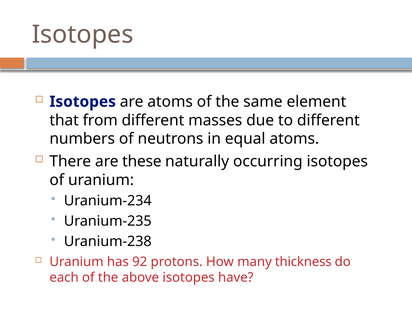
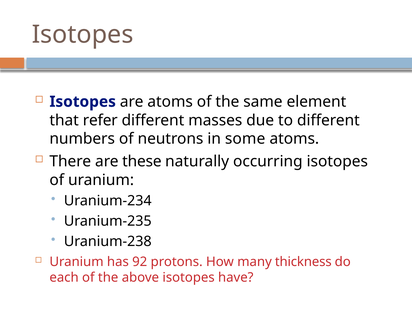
from: from -> refer (100, 120)
equal: equal -> some (245, 139)
